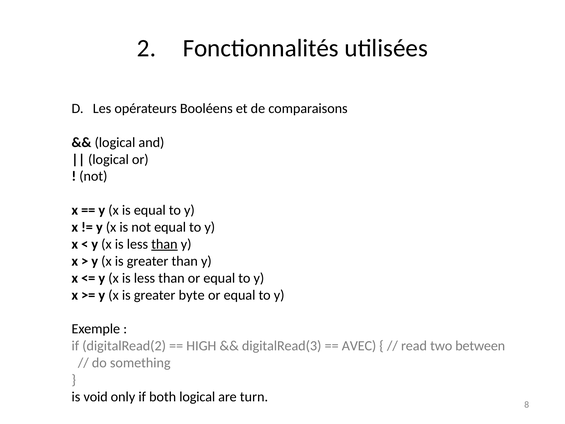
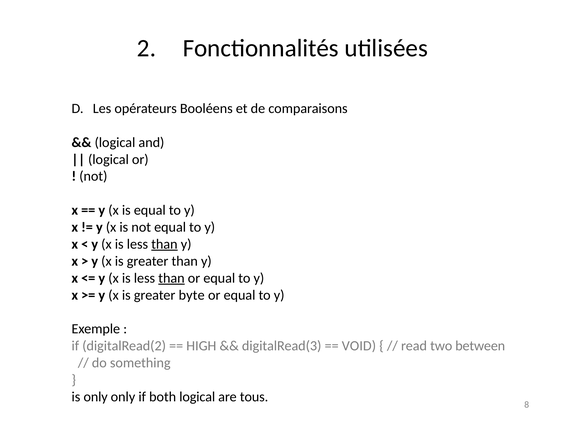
than underline: none -> present (171, 278)
AVEC: AVEC -> VOID (359, 346)
is void: void -> only (96, 397)
turn: turn -> tous (254, 397)
